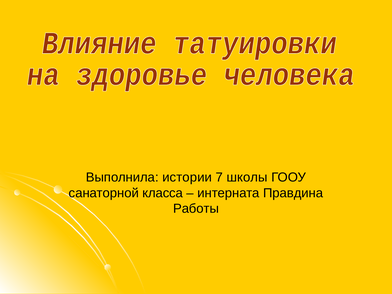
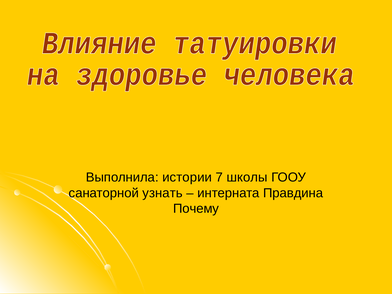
класса: класса -> узнать (163, 193)
Работы: Работы -> Почему (196, 209)
